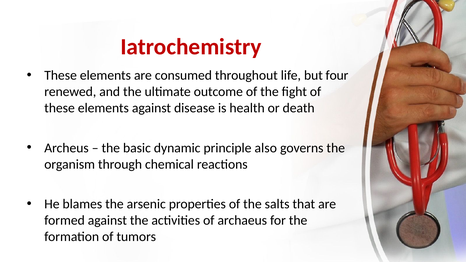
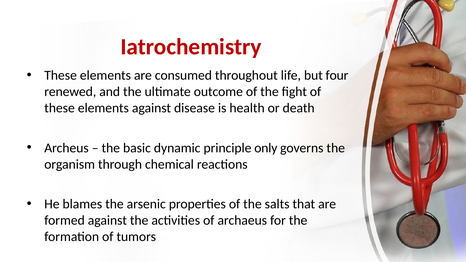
also: also -> only (266, 148)
